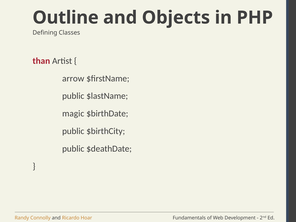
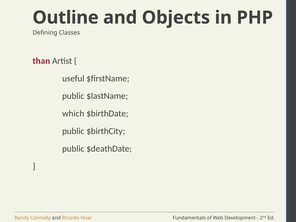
arrow: arrow -> useful (73, 78)
magic: magic -> which (73, 114)
